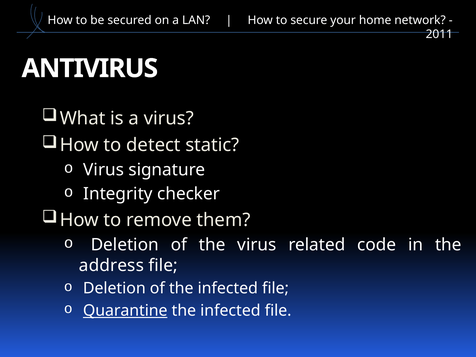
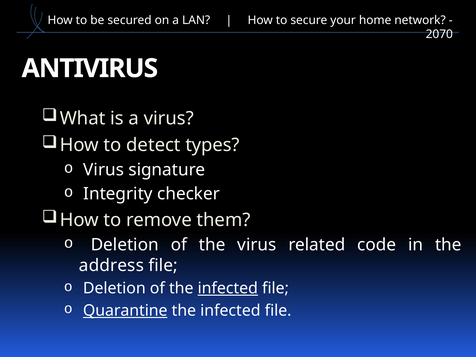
2011: 2011 -> 2070 (439, 34)
static: static -> types (212, 145)
infected underline: none -> present (228, 288)
